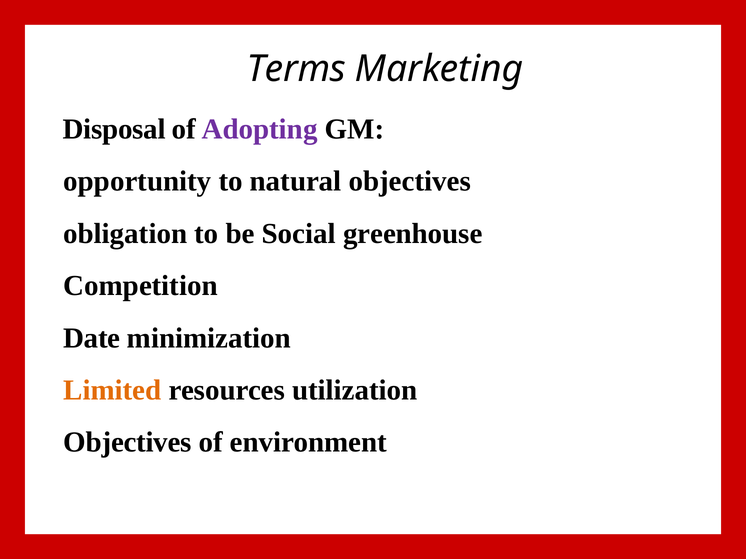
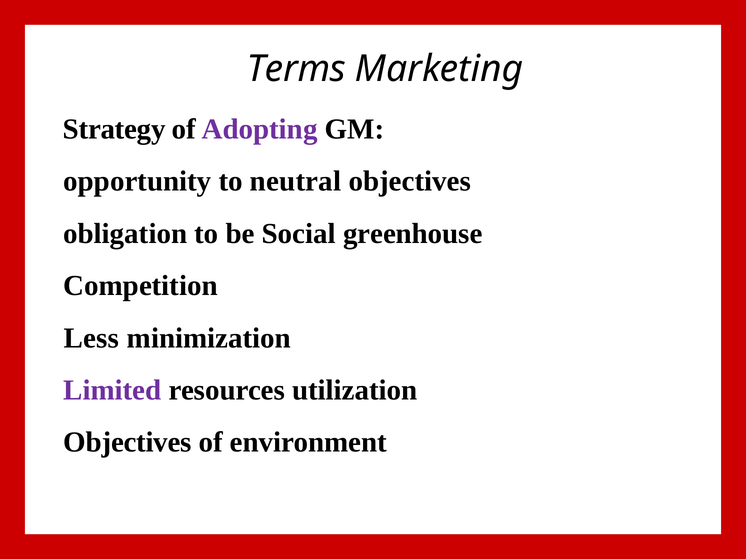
Disposal: Disposal -> Strategy (114, 129)
natural: natural -> neutral (296, 182)
Date: Date -> Less (91, 338)
Limited colour: orange -> purple (112, 391)
